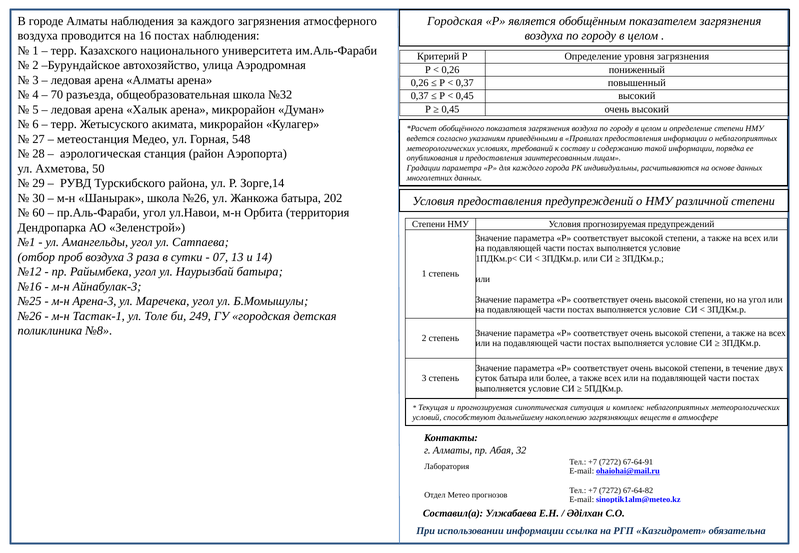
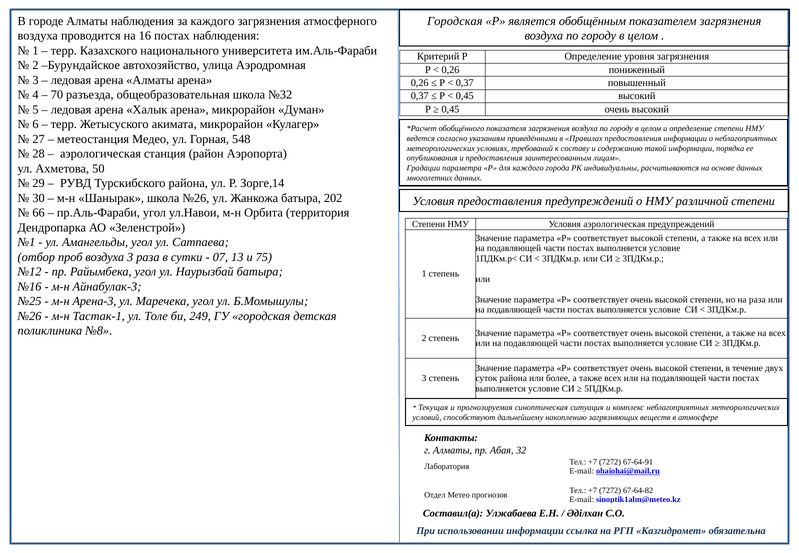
60: 60 -> 66 (39, 213)
Условия прогнозируемая: прогнозируемая -> аэрологическая (614, 224)
14: 14 -> 75 (264, 257)
на угол: угол -> раза (757, 300)
суток батыра: батыра -> района (513, 378)
